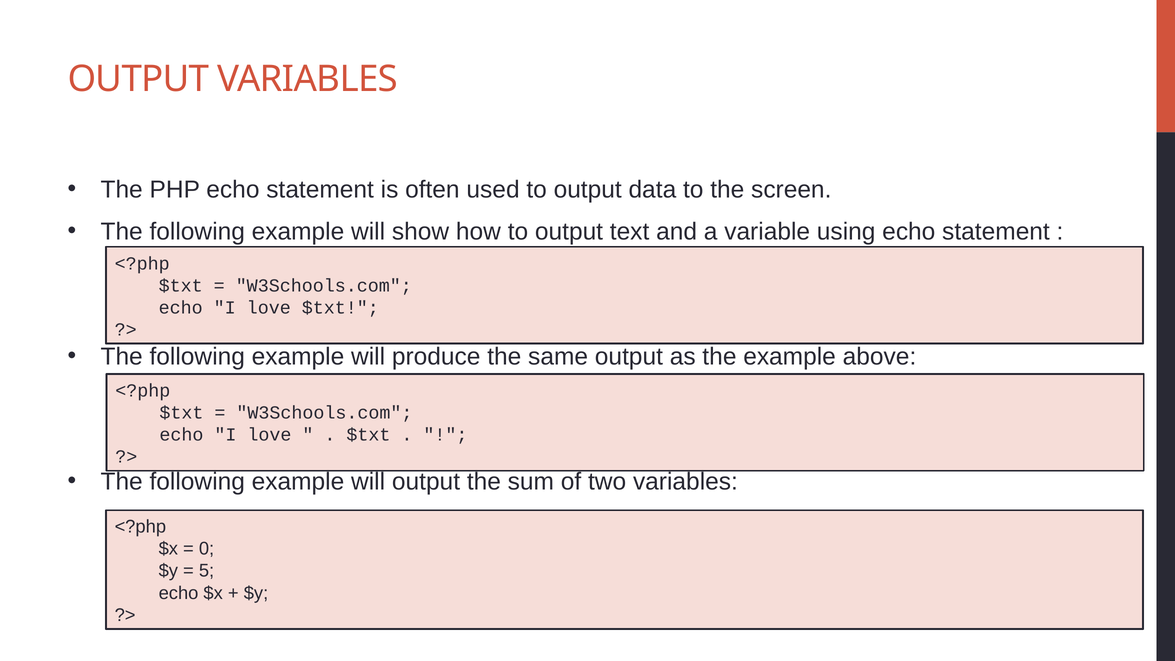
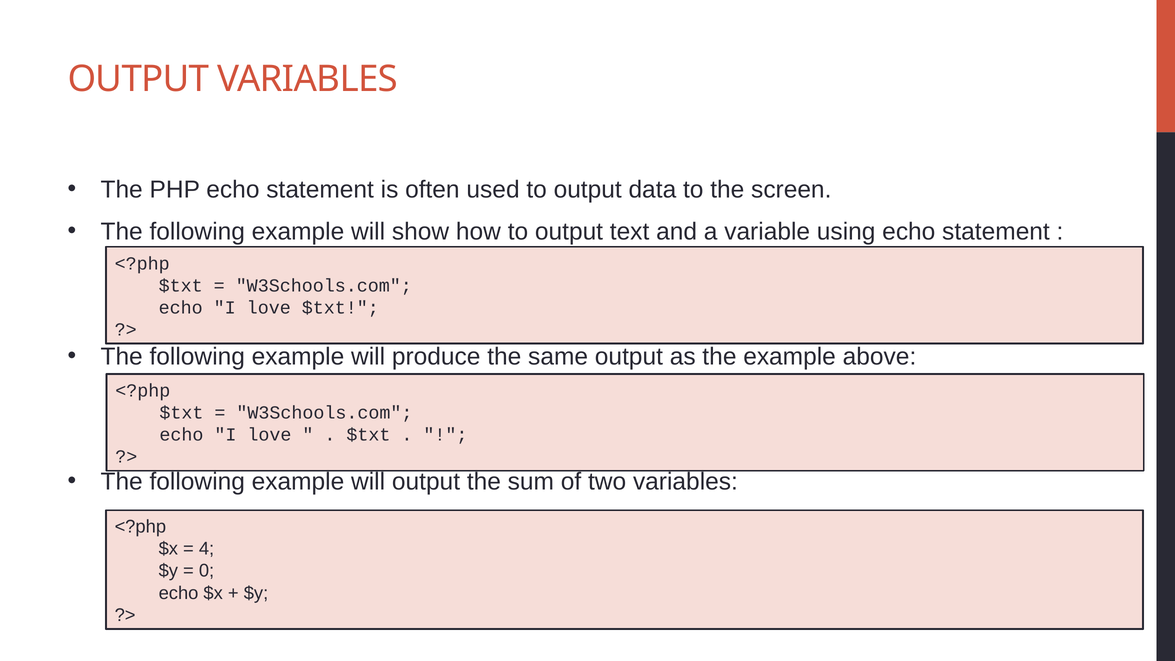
0: 0 -> 4 (207, 549)
5: 5 -> 0 (207, 571)
